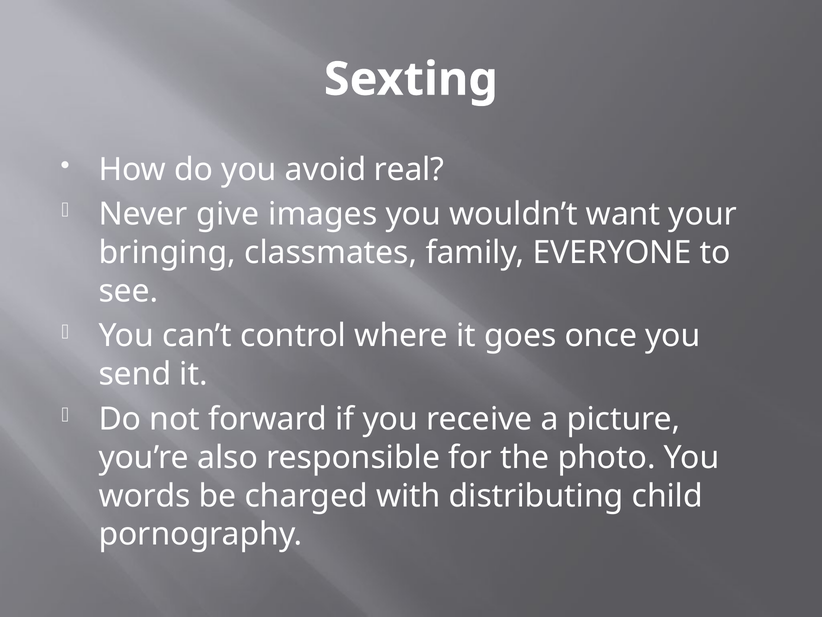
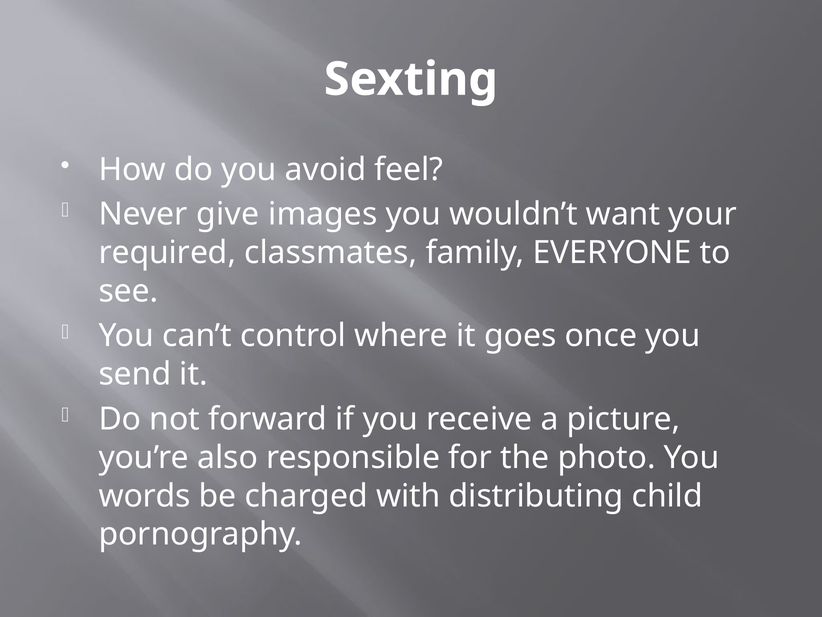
real: real -> feel (409, 169)
bringing: bringing -> required (167, 252)
